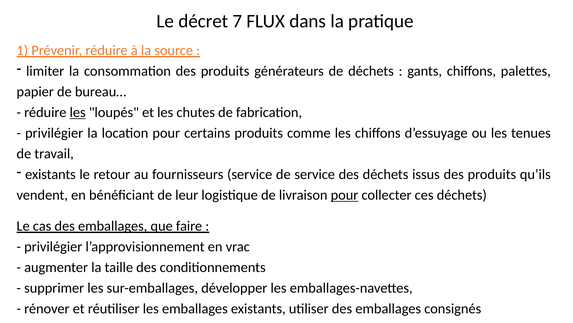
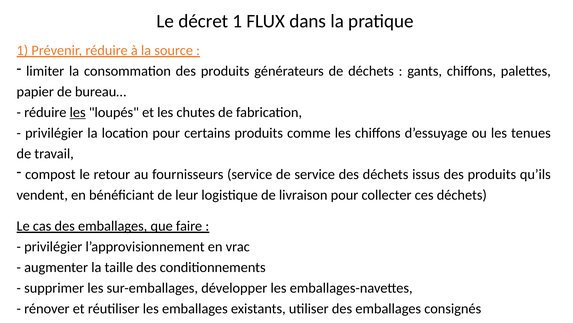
décret 7: 7 -> 1 (237, 21)
existants: existants -> compost (50, 174)
pour underline: present -> none (344, 195)
